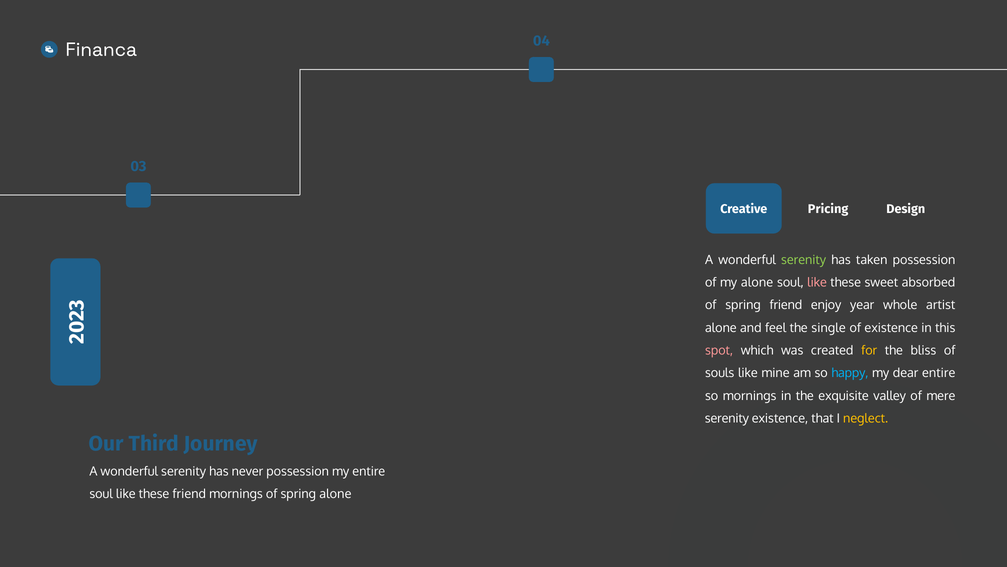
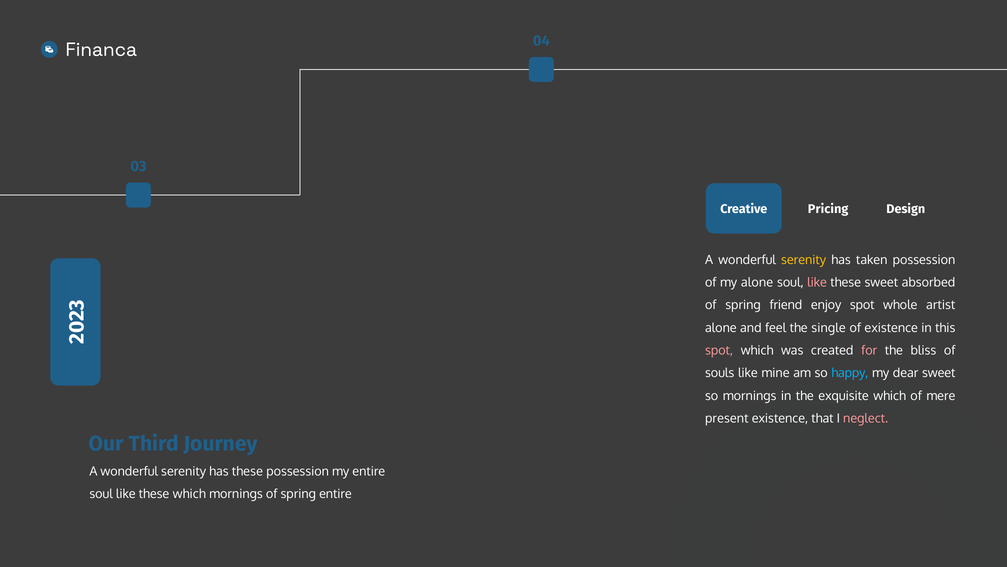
serenity colour: light green -> yellow (804, 260)
enjoy year: year -> spot (862, 305)
for colour: yellow -> pink (869, 350)
dear entire: entire -> sweet (939, 373)
exquisite valley: valley -> which (890, 396)
serenity: serenity -> present (727, 418)
neglect colour: yellow -> pink (866, 418)
has never: never -> these (247, 471)
these friend: friend -> which (189, 494)
spring alone: alone -> entire (335, 494)
